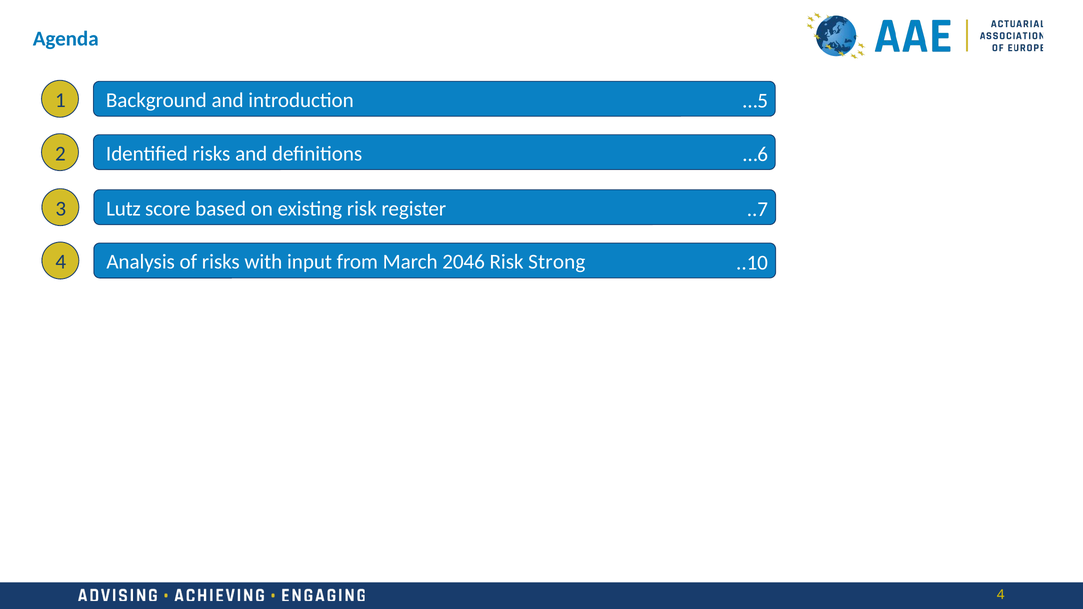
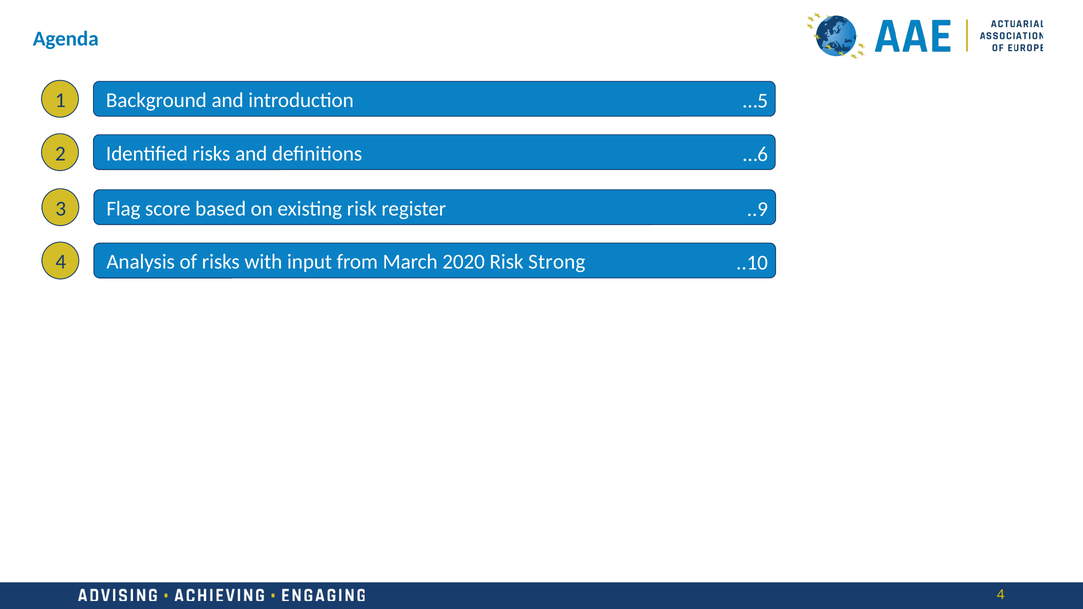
Lutz: Lutz -> Flag (123, 209)
..7: ..7 -> ..9 (757, 209)
2046: 2046 -> 2020 (464, 262)
